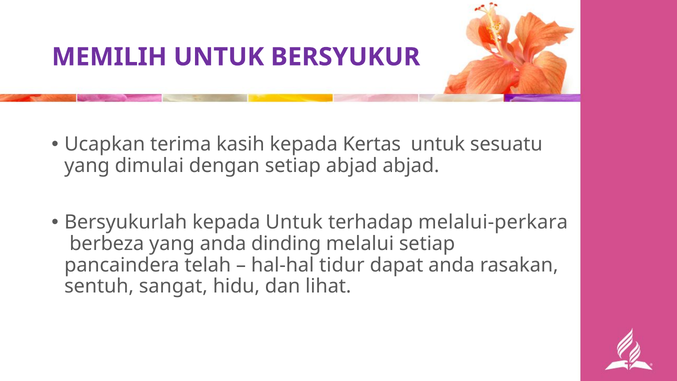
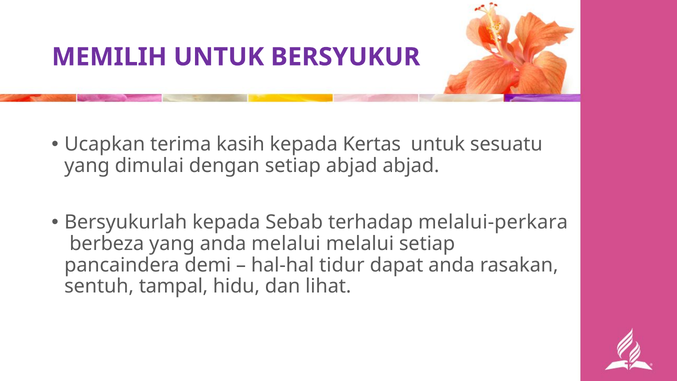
kepada Untuk: Untuk -> Sebab (294, 222)
anda dinding: dinding -> melalui (286, 244)
telah: telah -> demi (208, 265)
sangat: sangat -> tampal (173, 286)
